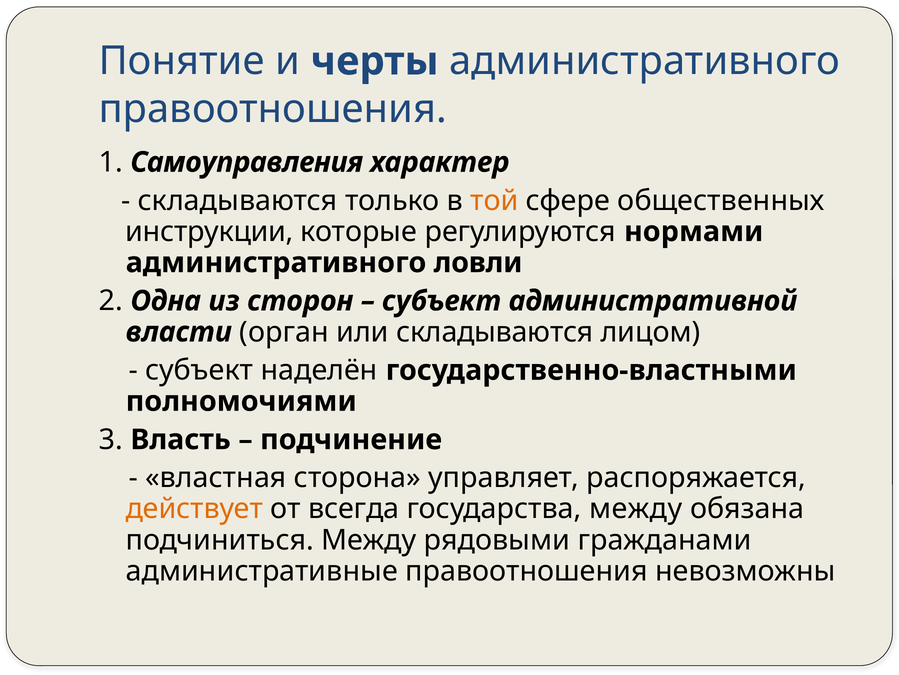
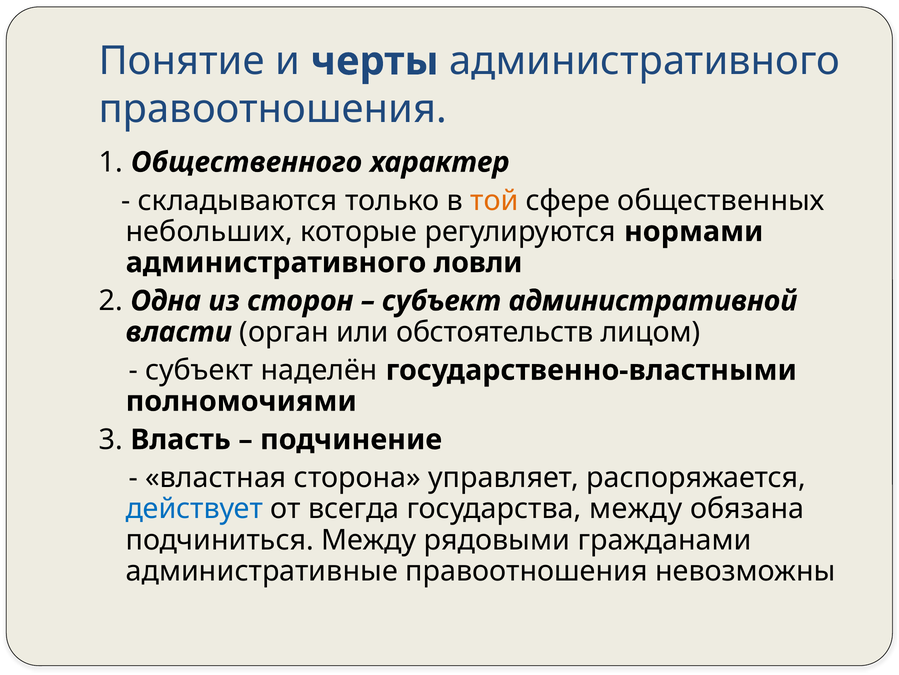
Самоуправления: Самоуправления -> Общественного (246, 162)
инструкции: инструкции -> небольших (209, 231)
или складываются: складываются -> обстоятельств (495, 332)
действует colour: orange -> blue (194, 508)
